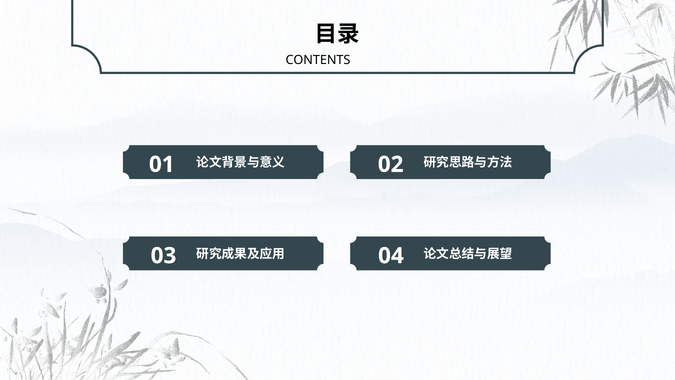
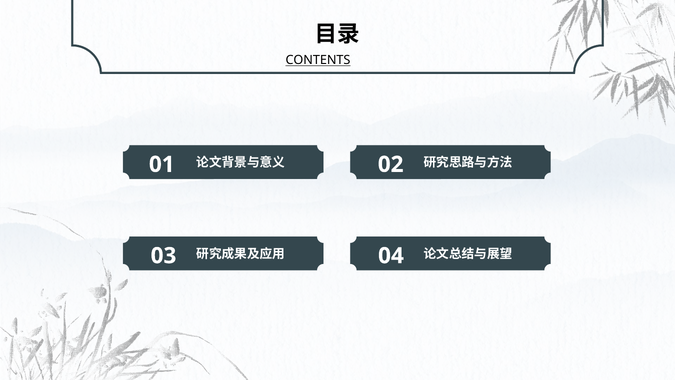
CONTENTS underline: none -> present (318, 60)
